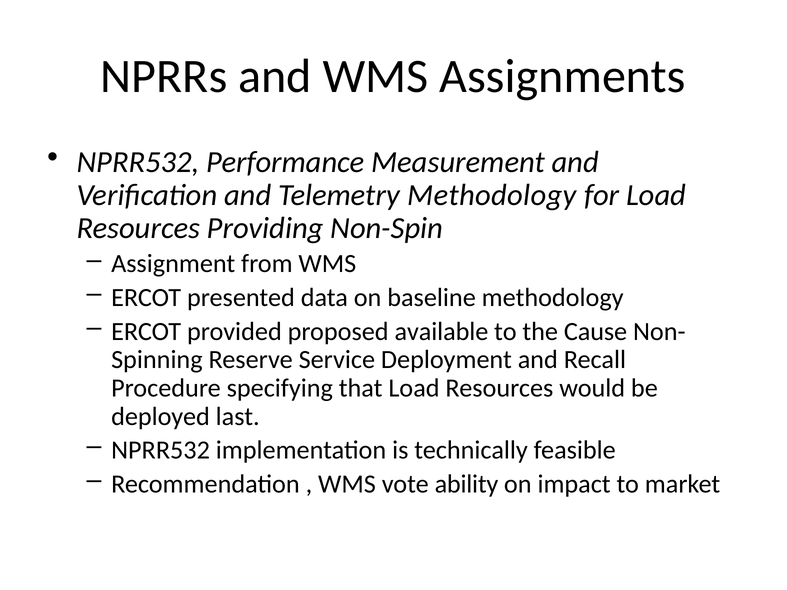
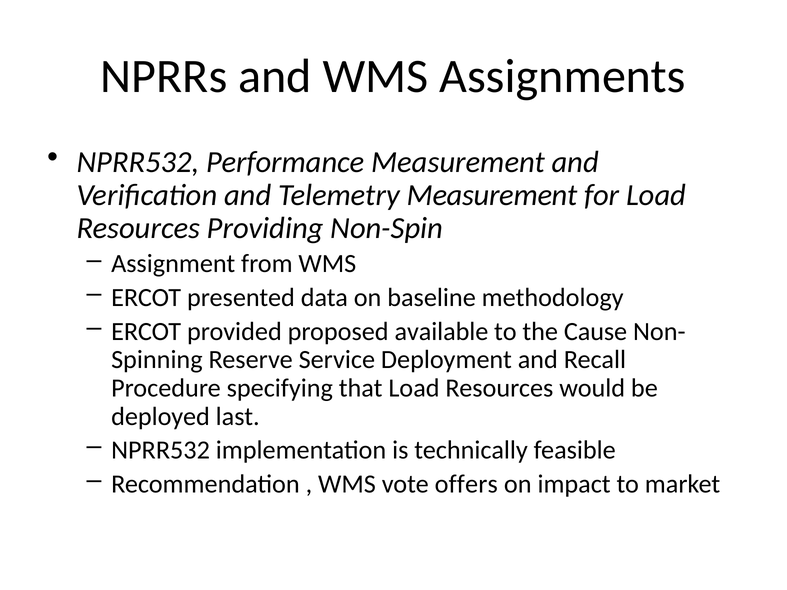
Telemetry Methodology: Methodology -> Measurement (492, 195)
ability: ability -> offers (466, 484)
